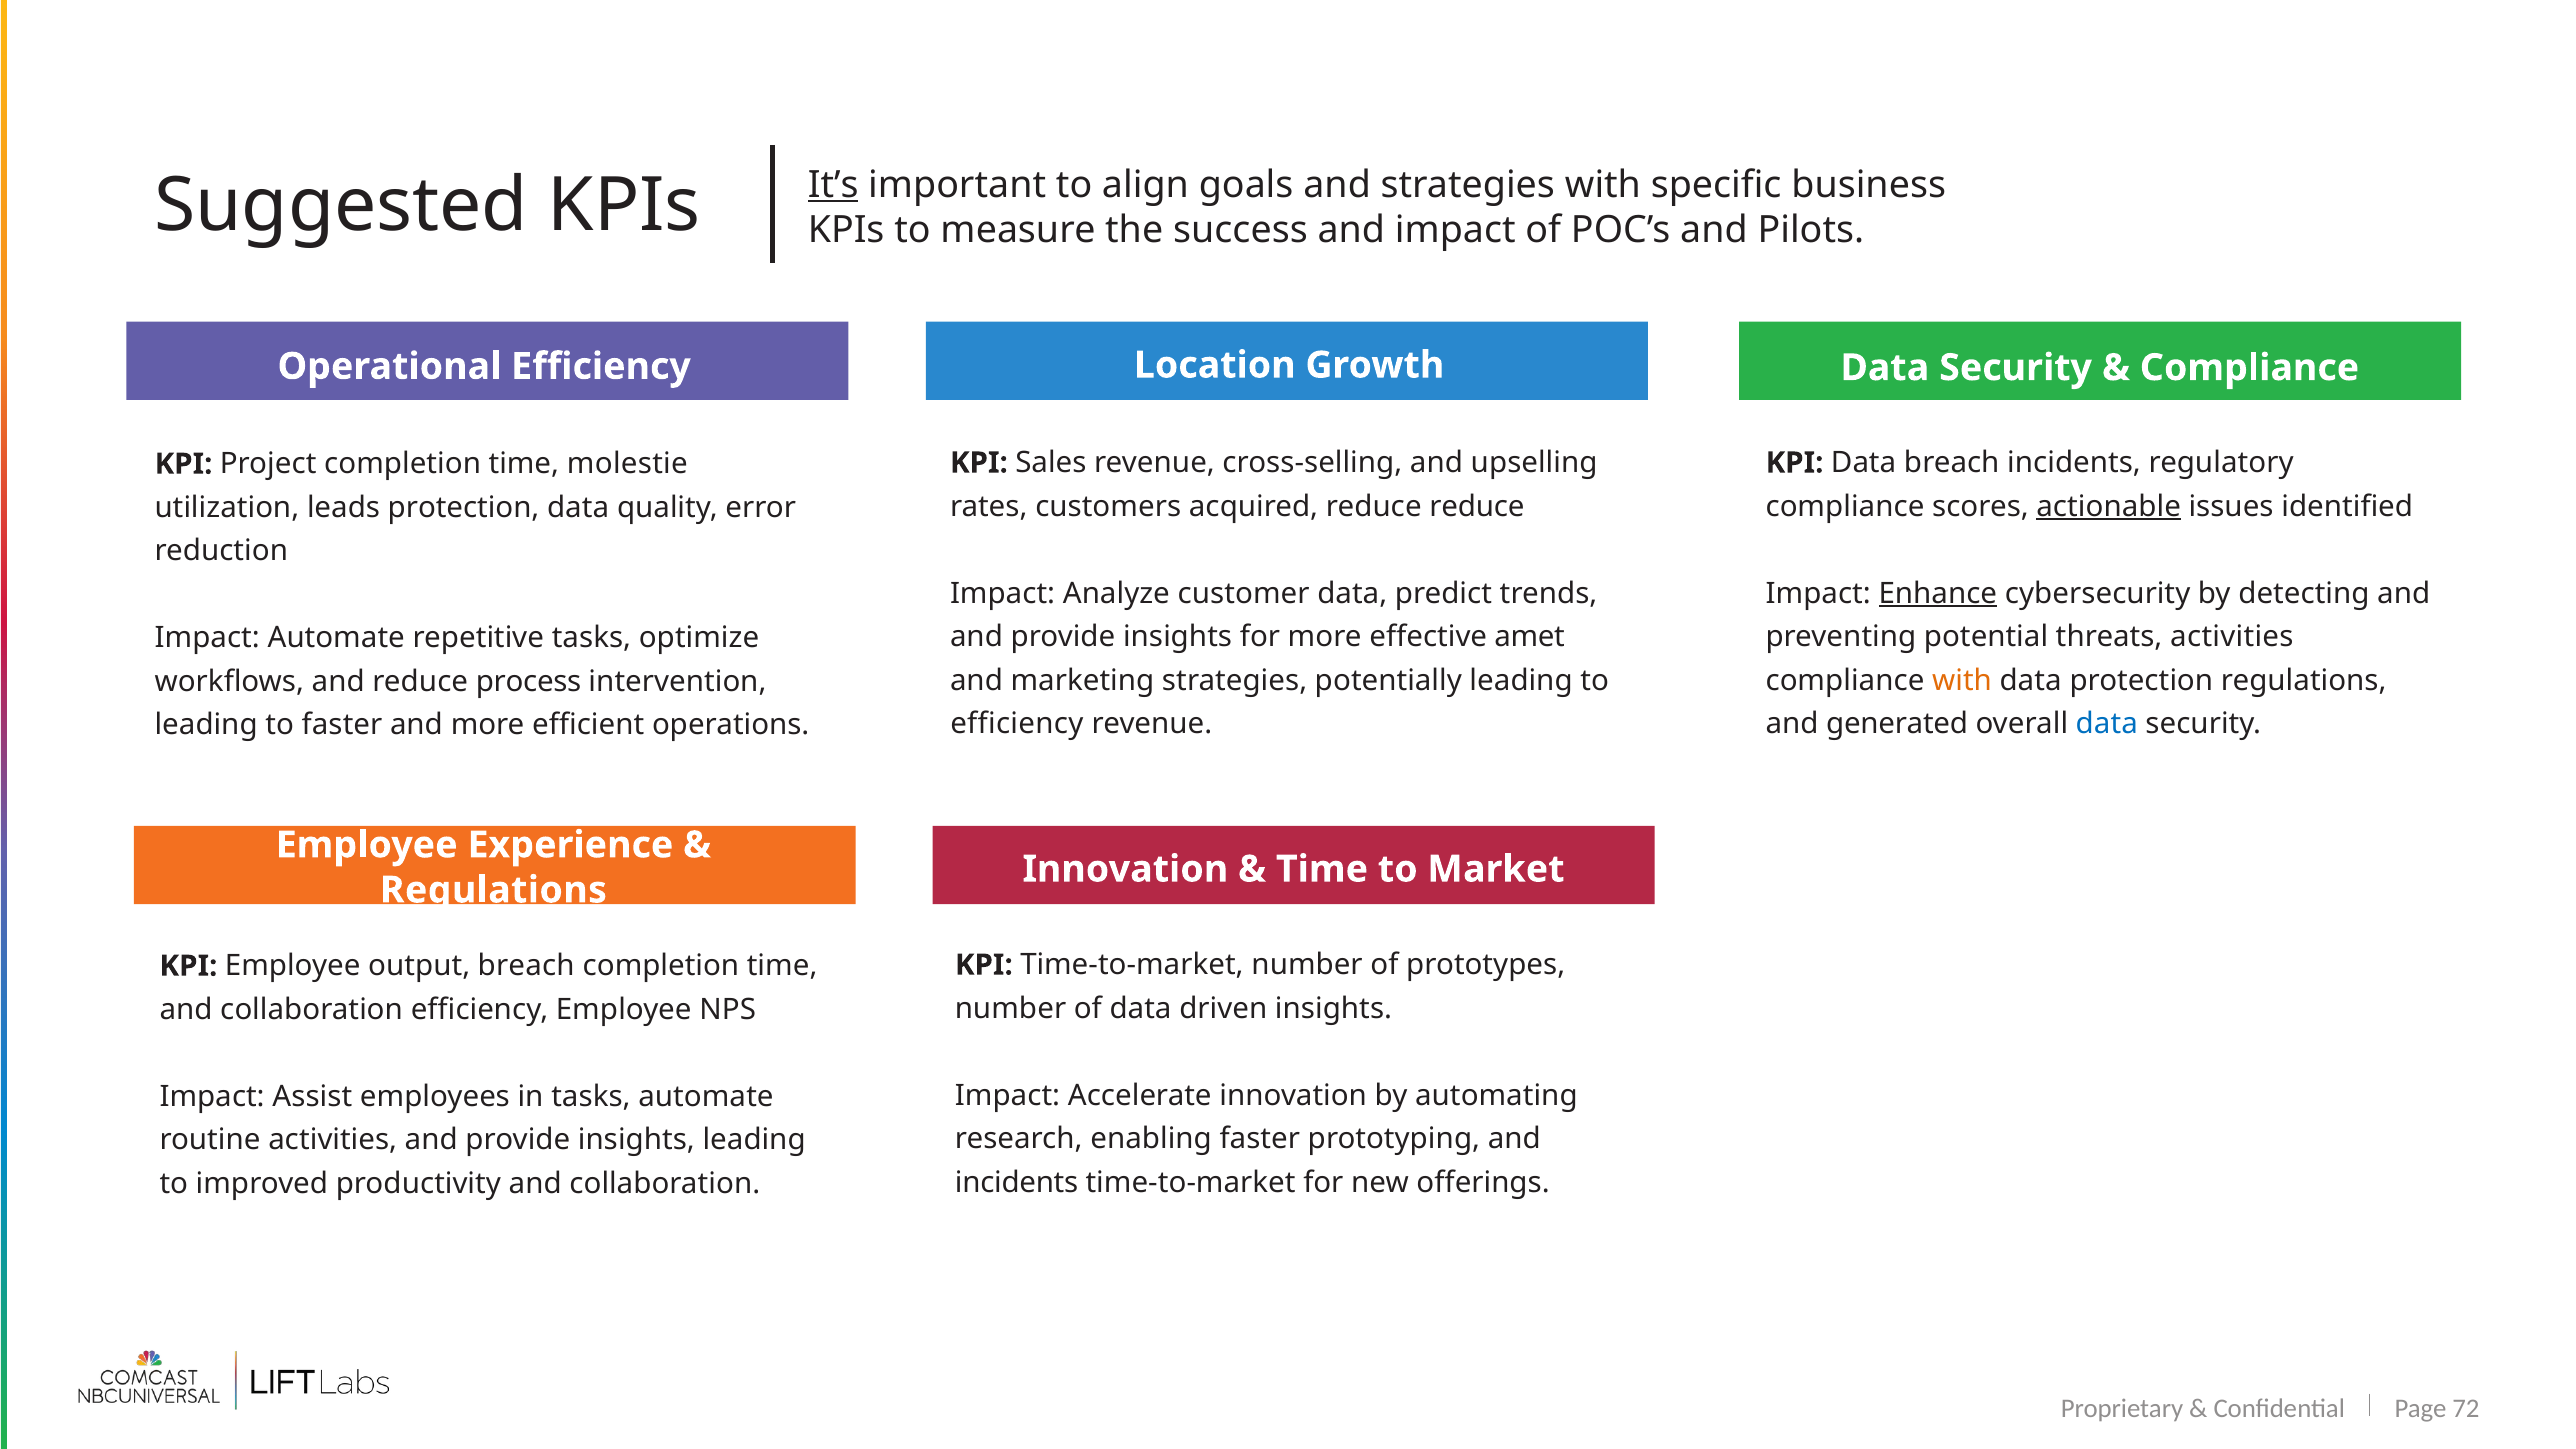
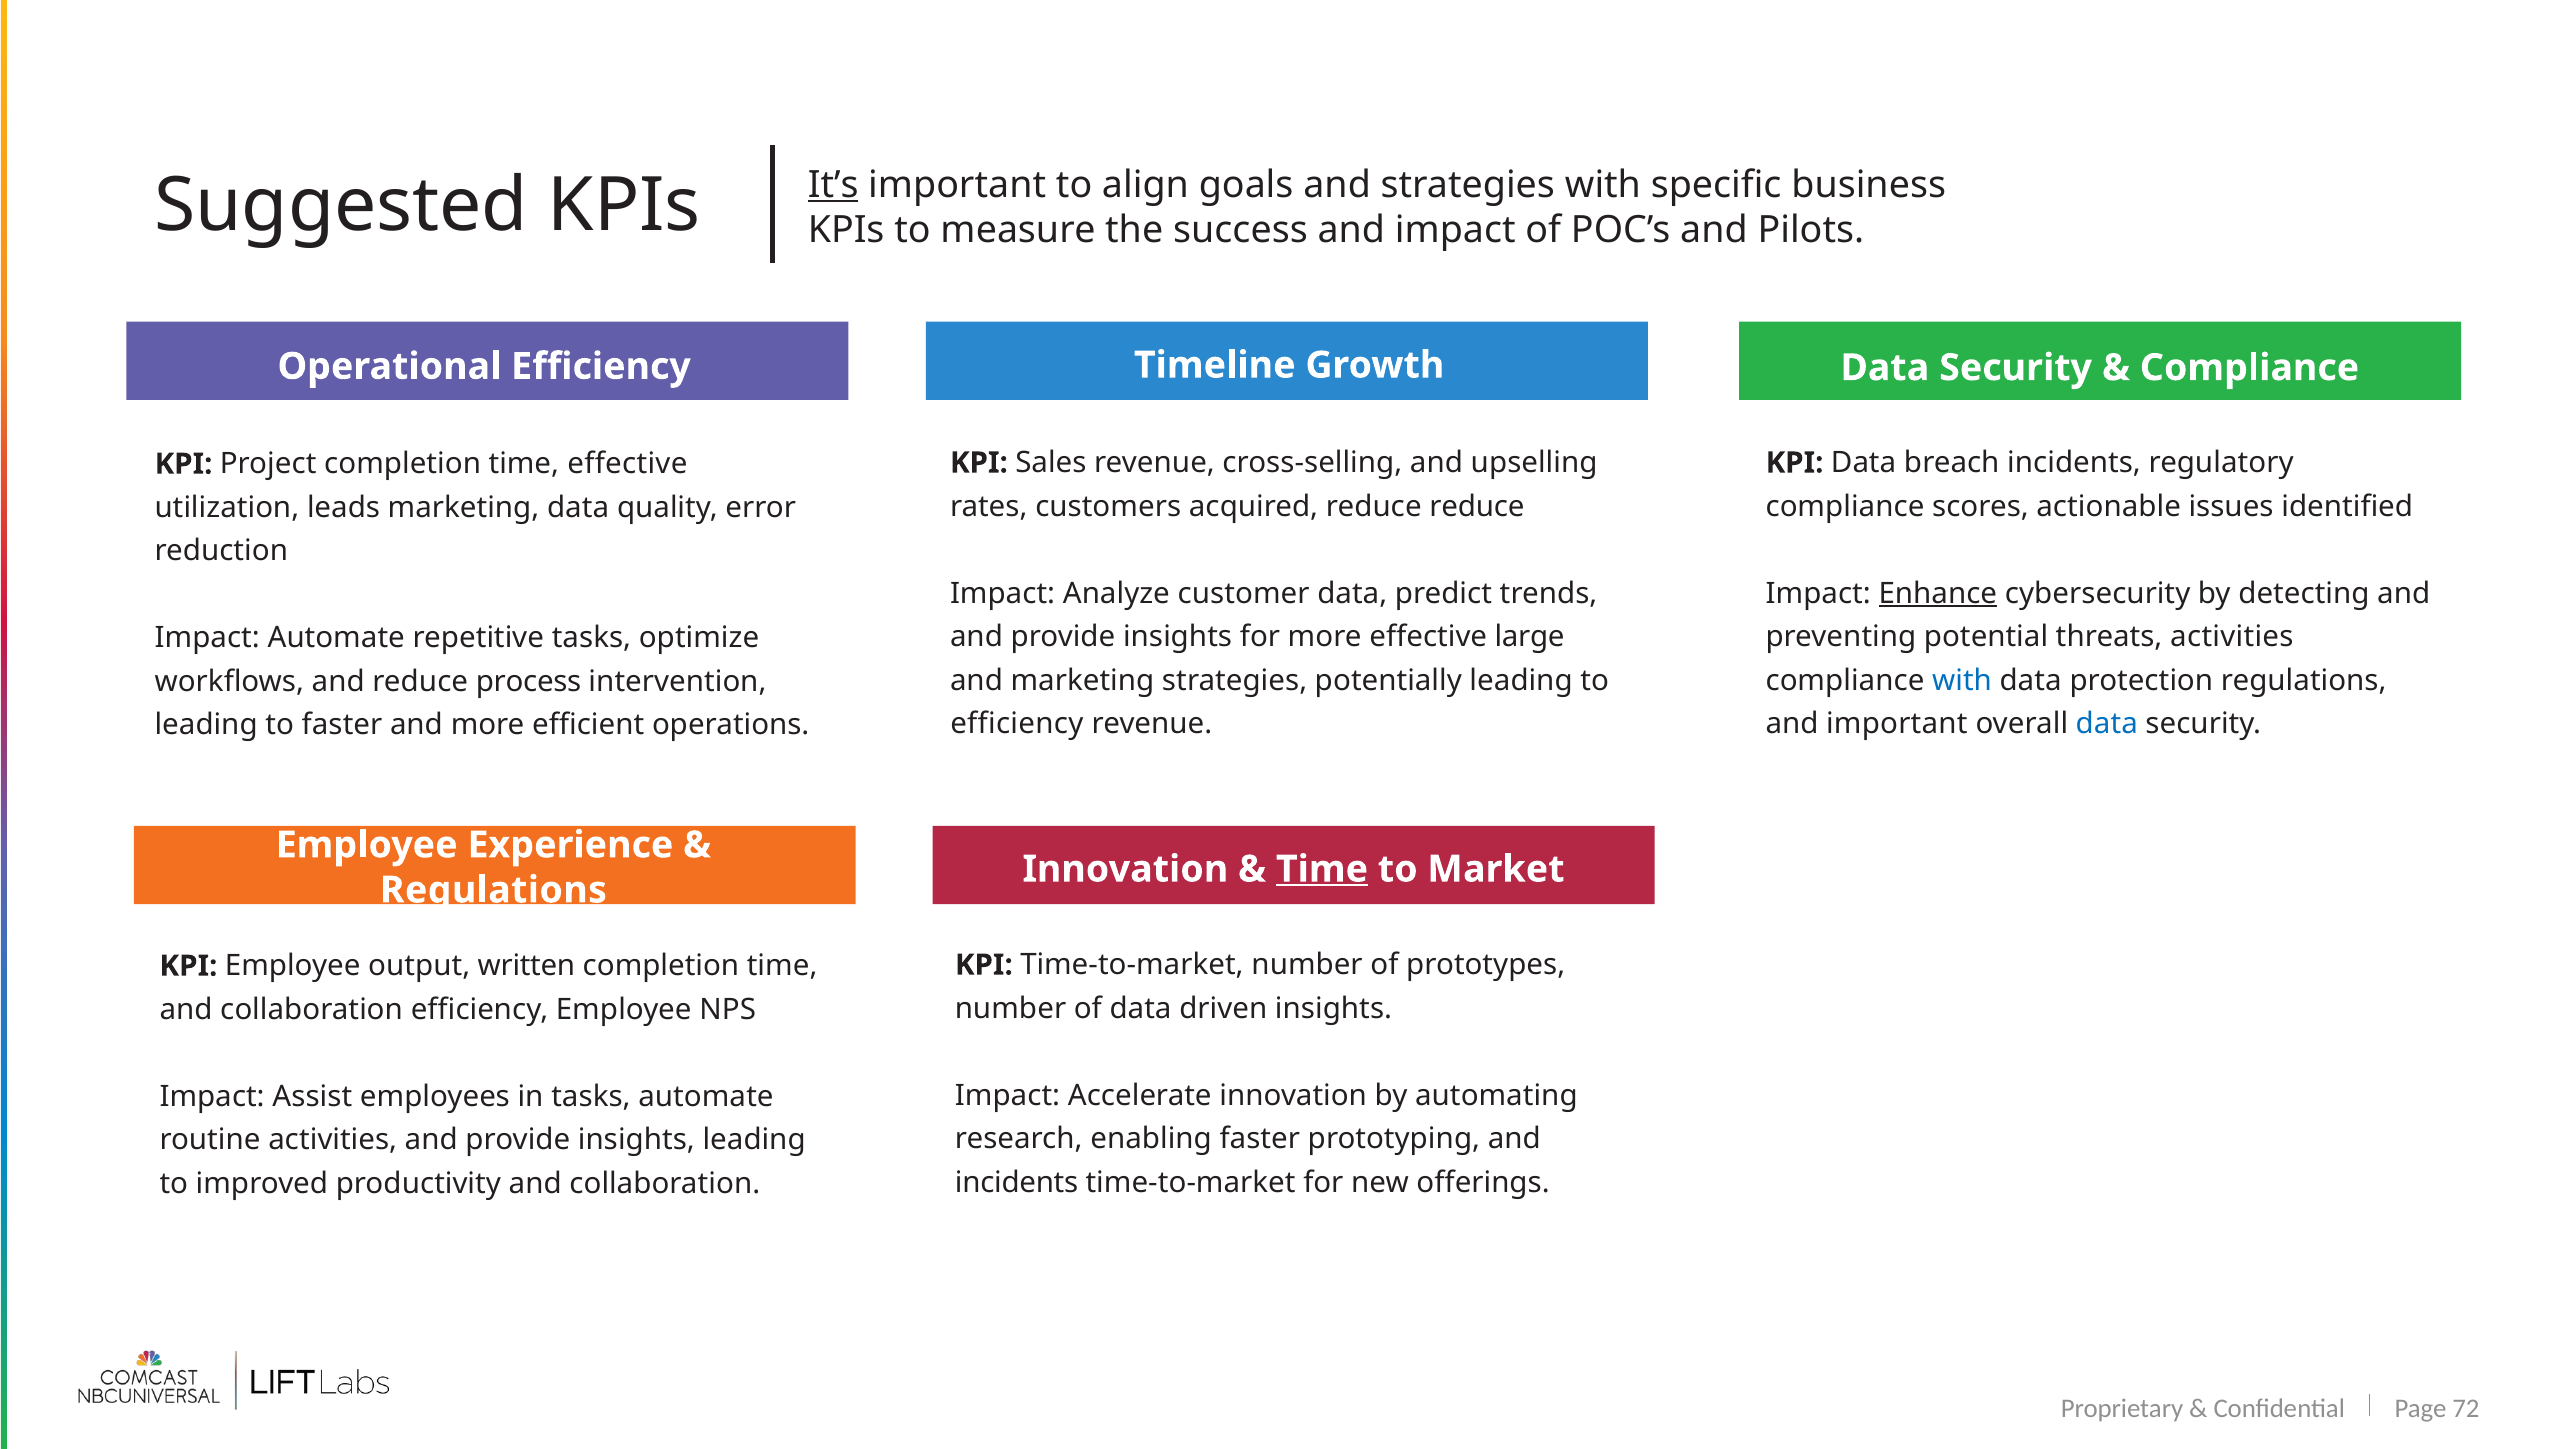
Location: Location -> Timeline (1215, 365)
time molestie: molestie -> effective (627, 464)
actionable underline: present -> none (2109, 506)
leads protection: protection -> marketing (464, 507)
amet: amet -> large (1530, 637)
with colour: orange -> blue (1962, 680)
and generated: generated -> important (1897, 724)
Time underline: none -> present (1322, 869)
output breach: breach -> written (526, 966)
